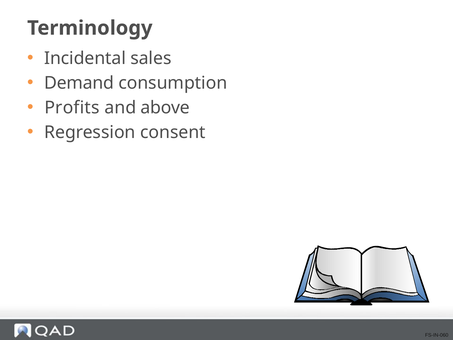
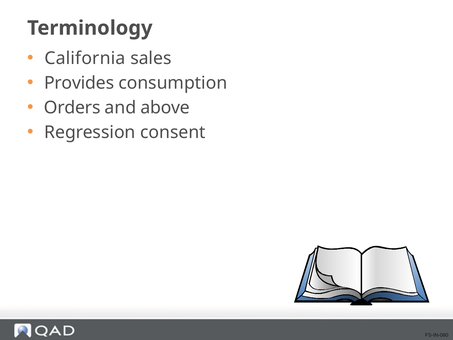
Incidental: Incidental -> California (85, 58)
Demand: Demand -> Provides (79, 83)
Profits: Profits -> Orders (72, 108)
